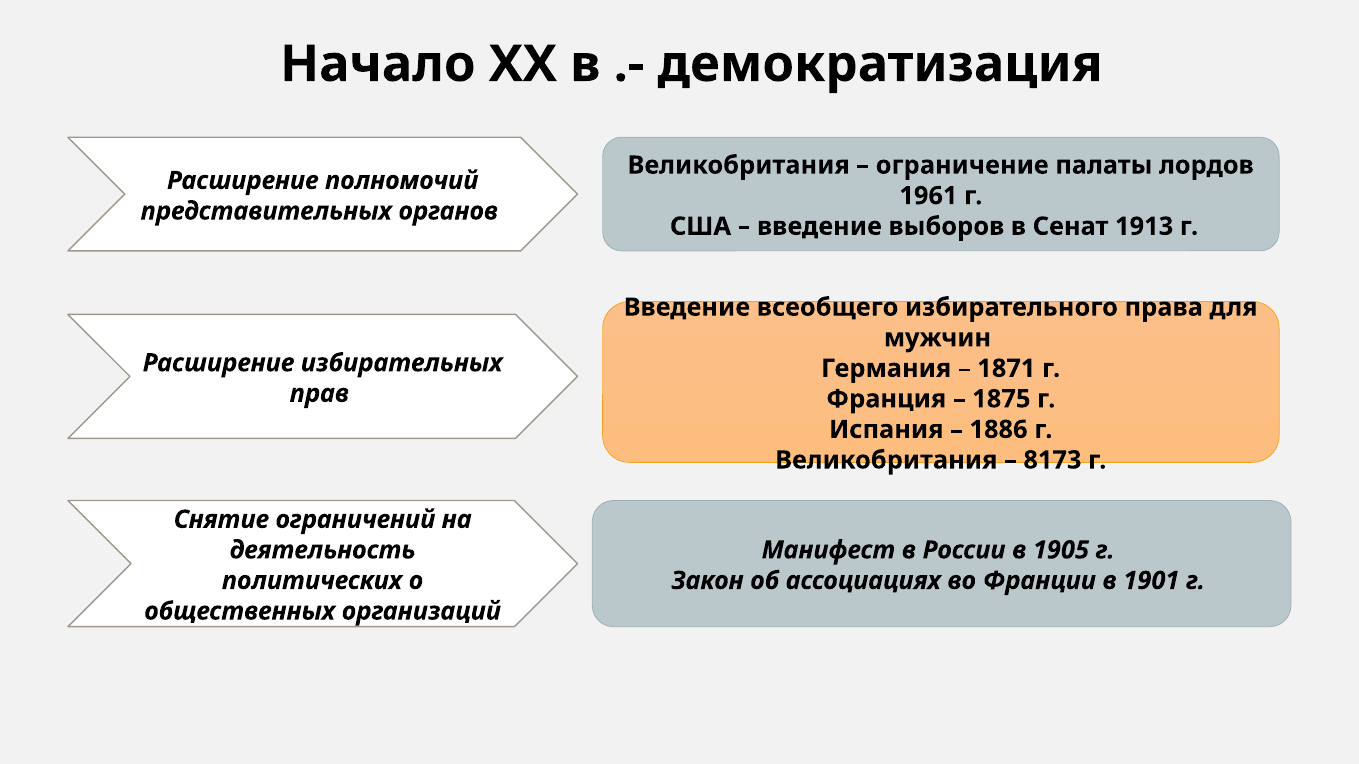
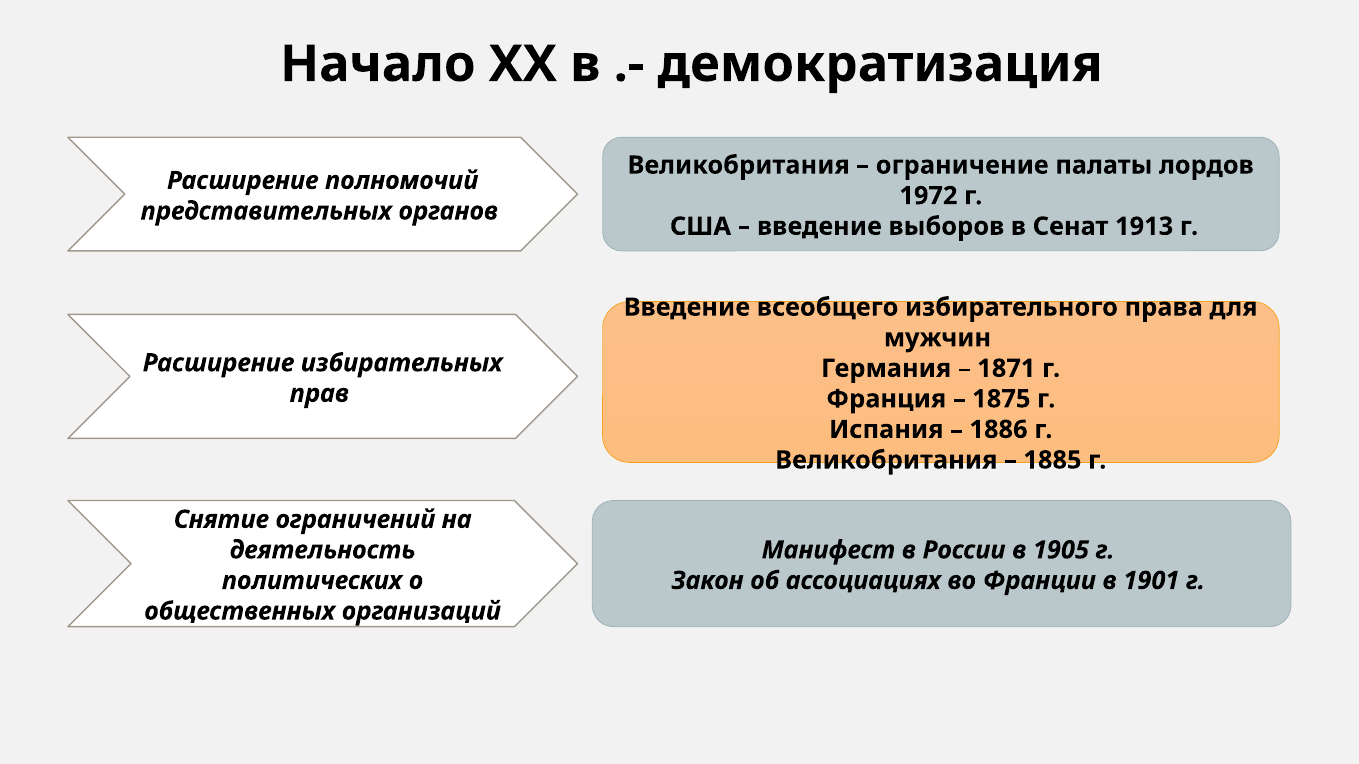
1961: 1961 -> 1972 (928, 196)
8173: 8173 -> 1885 (1052, 460)
